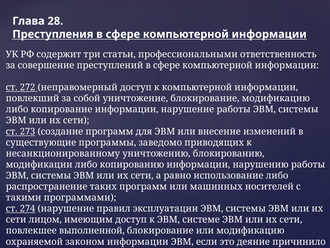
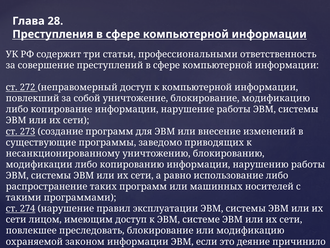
выполненной: выполненной -> преследовать (92, 230)
